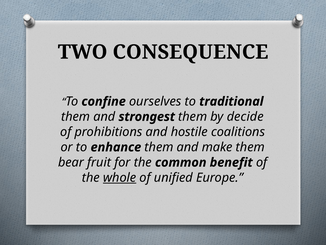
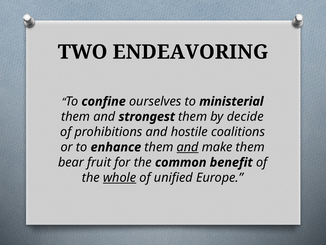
CONSEQUENCE: CONSEQUENCE -> ENDEAVORING (190, 52)
traditional: traditional -> ministerial (231, 101)
and underline: none -> present (188, 147)
